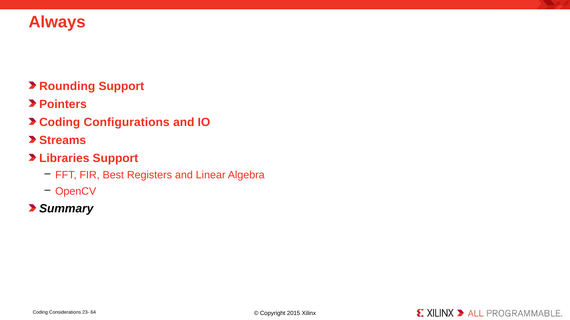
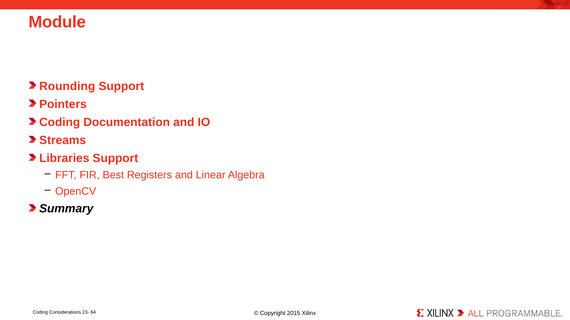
Always: Always -> Module (57, 22)
Configurations: Configurations -> Documentation (127, 122)
